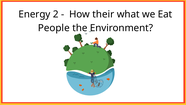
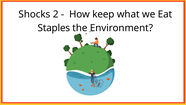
Energy: Energy -> Shocks (34, 14)
their: their -> keep (103, 14)
People: People -> Staples (54, 28)
